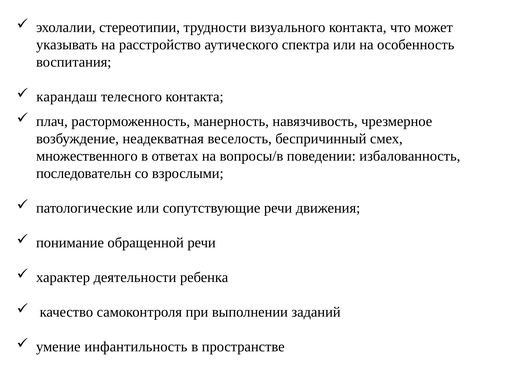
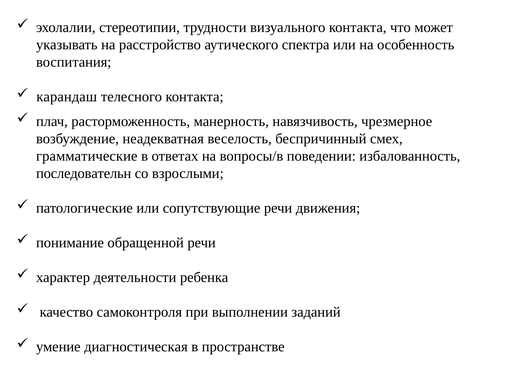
множественного: множественного -> грамматические (87, 156)
инфантильность: инфантильность -> диагностическая (136, 347)
